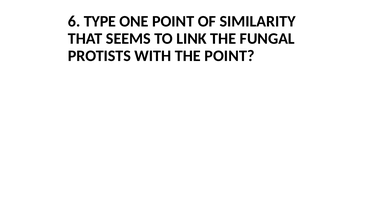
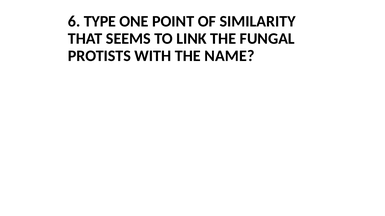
THE POINT: POINT -> NAME (229, 56)
